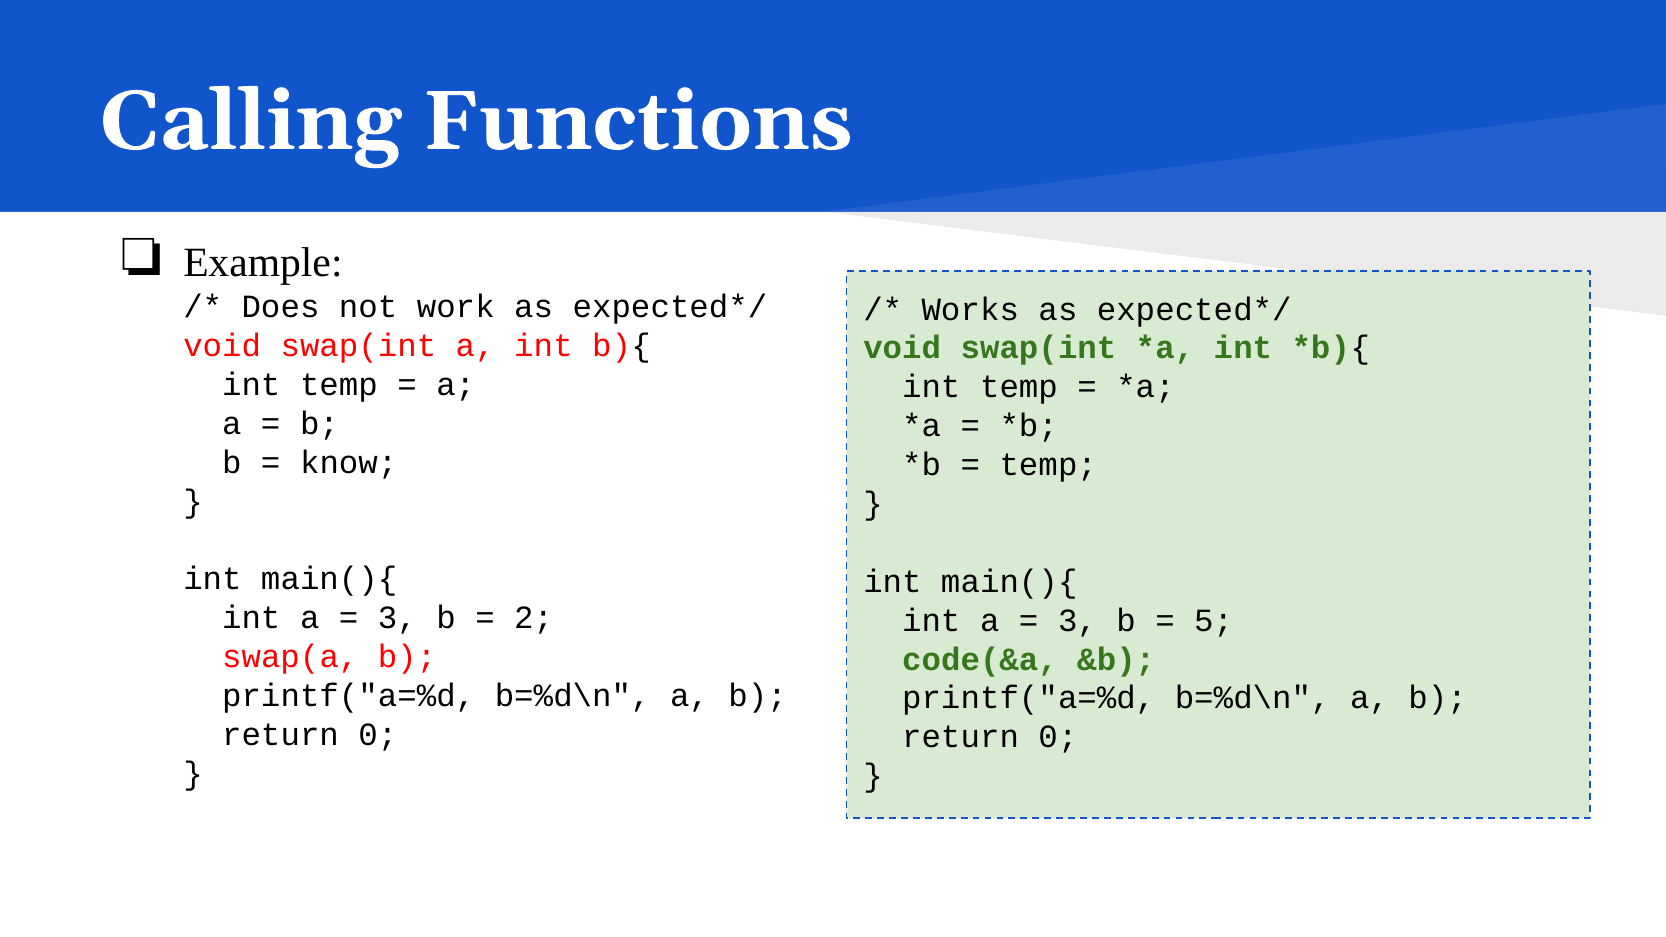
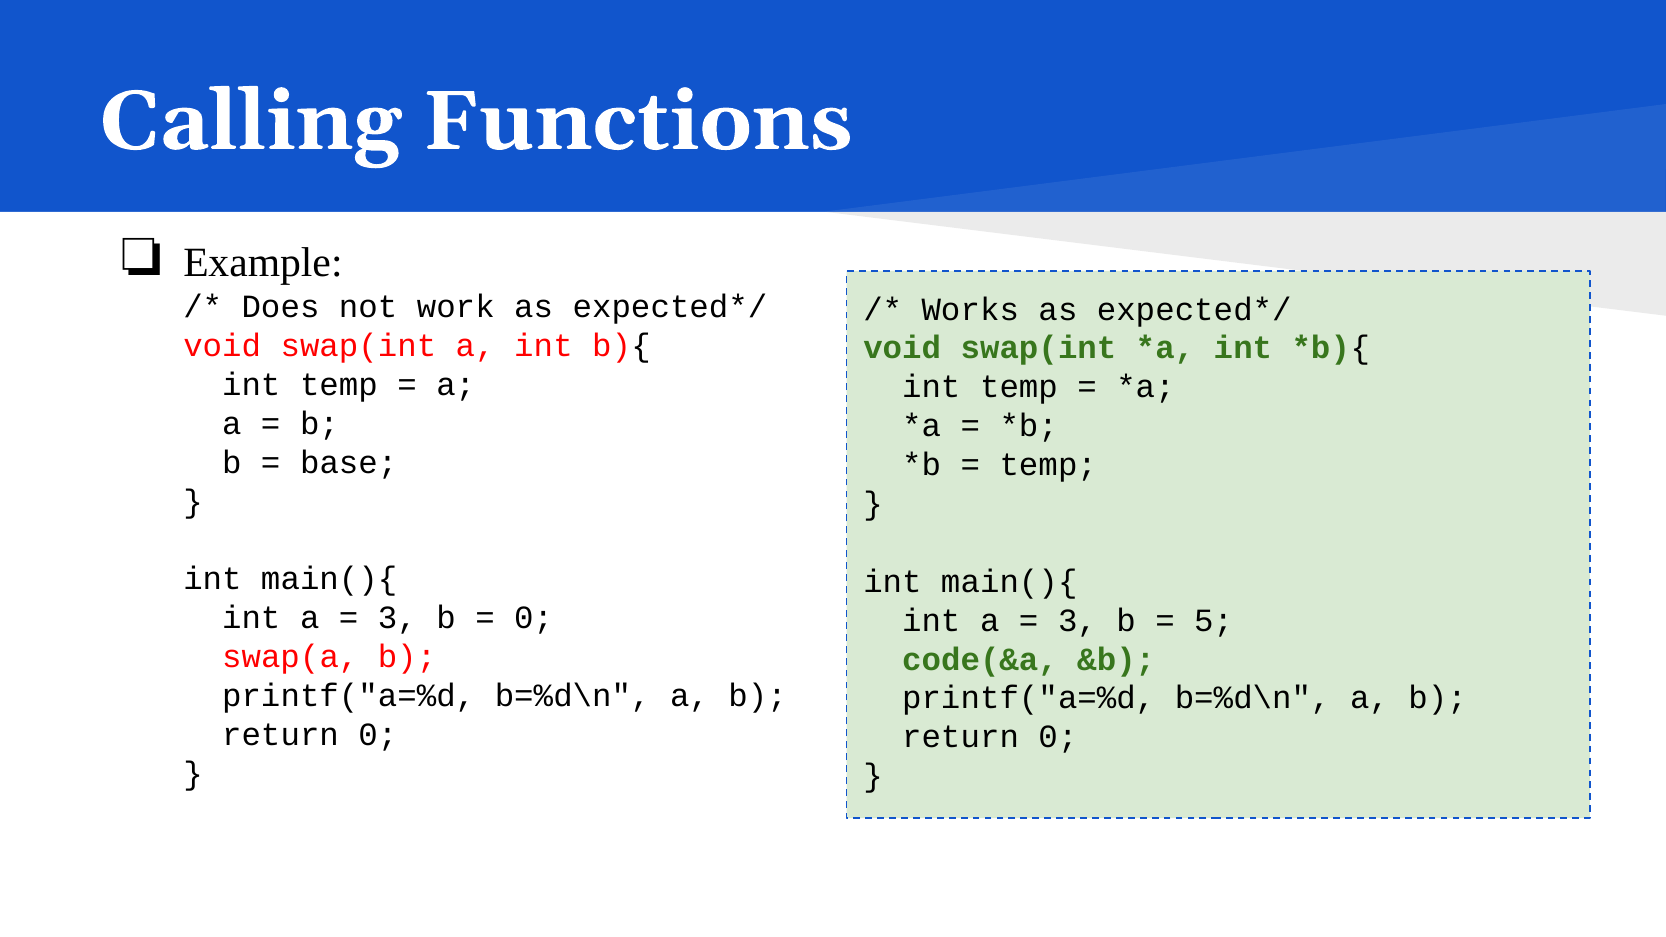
know: know -> base (349, 463)
2: 2 -> 0 (534, 618)
